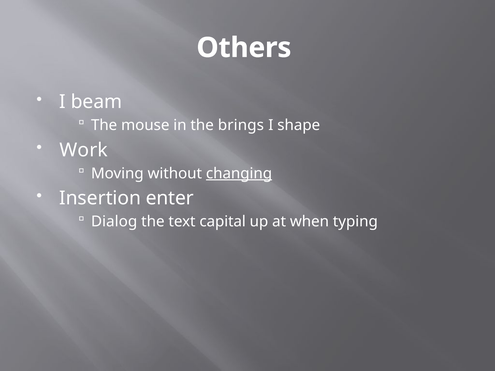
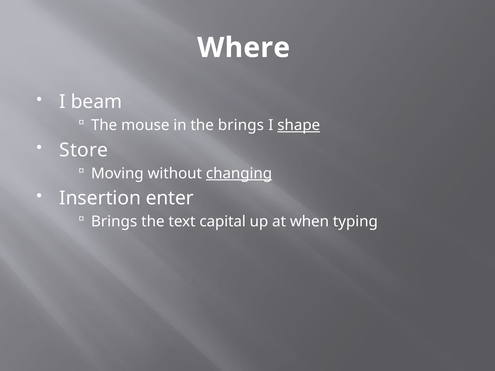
Others: Others -> Where (244, 48)
shape underline: none -> present (299, 125)
Work: Work -> Store (84, 150)
Dialog: Dialog -> Brings (114, 222)
